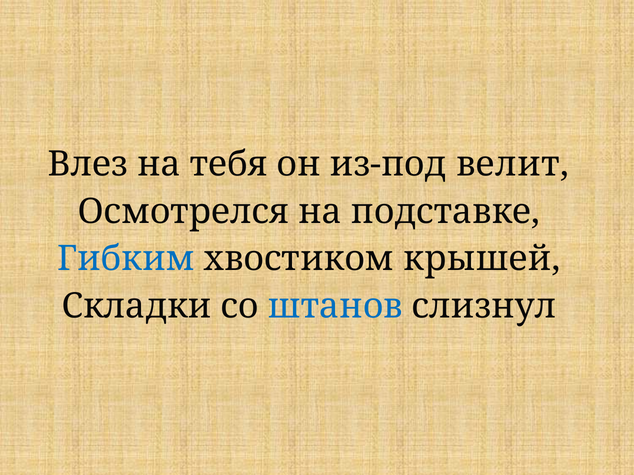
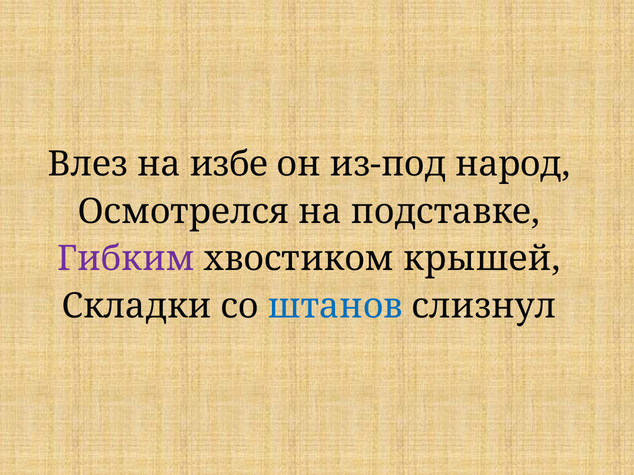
тебя: тебя -> избе (229, 164)
велит: велит -> народ (513, 164)
Гибким colour: blue -> purple (126, 259)
